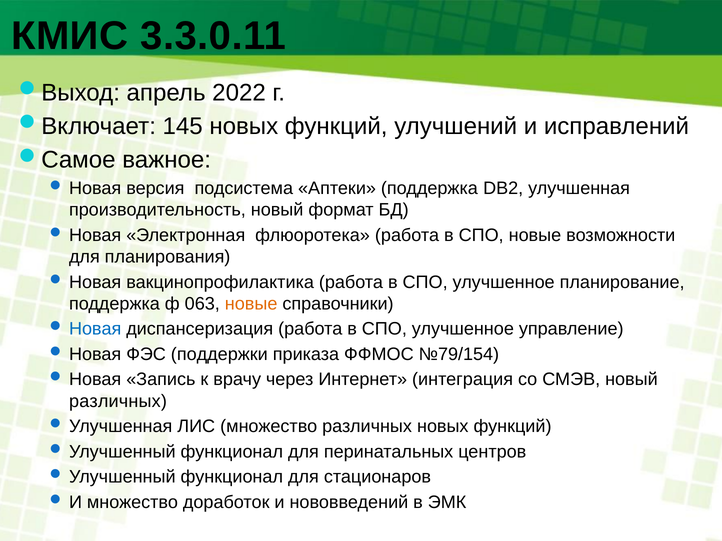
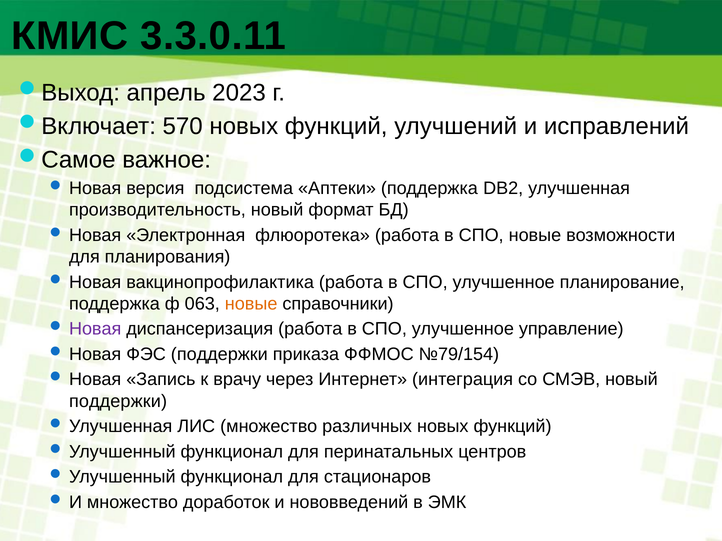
2022: 2022 -> 2023 (239, 93)
145: 145 -> 570 (183, 126)
Новая colour: blue -> purple (95, 329)
различных: различных -> поддержки (118, 401)
